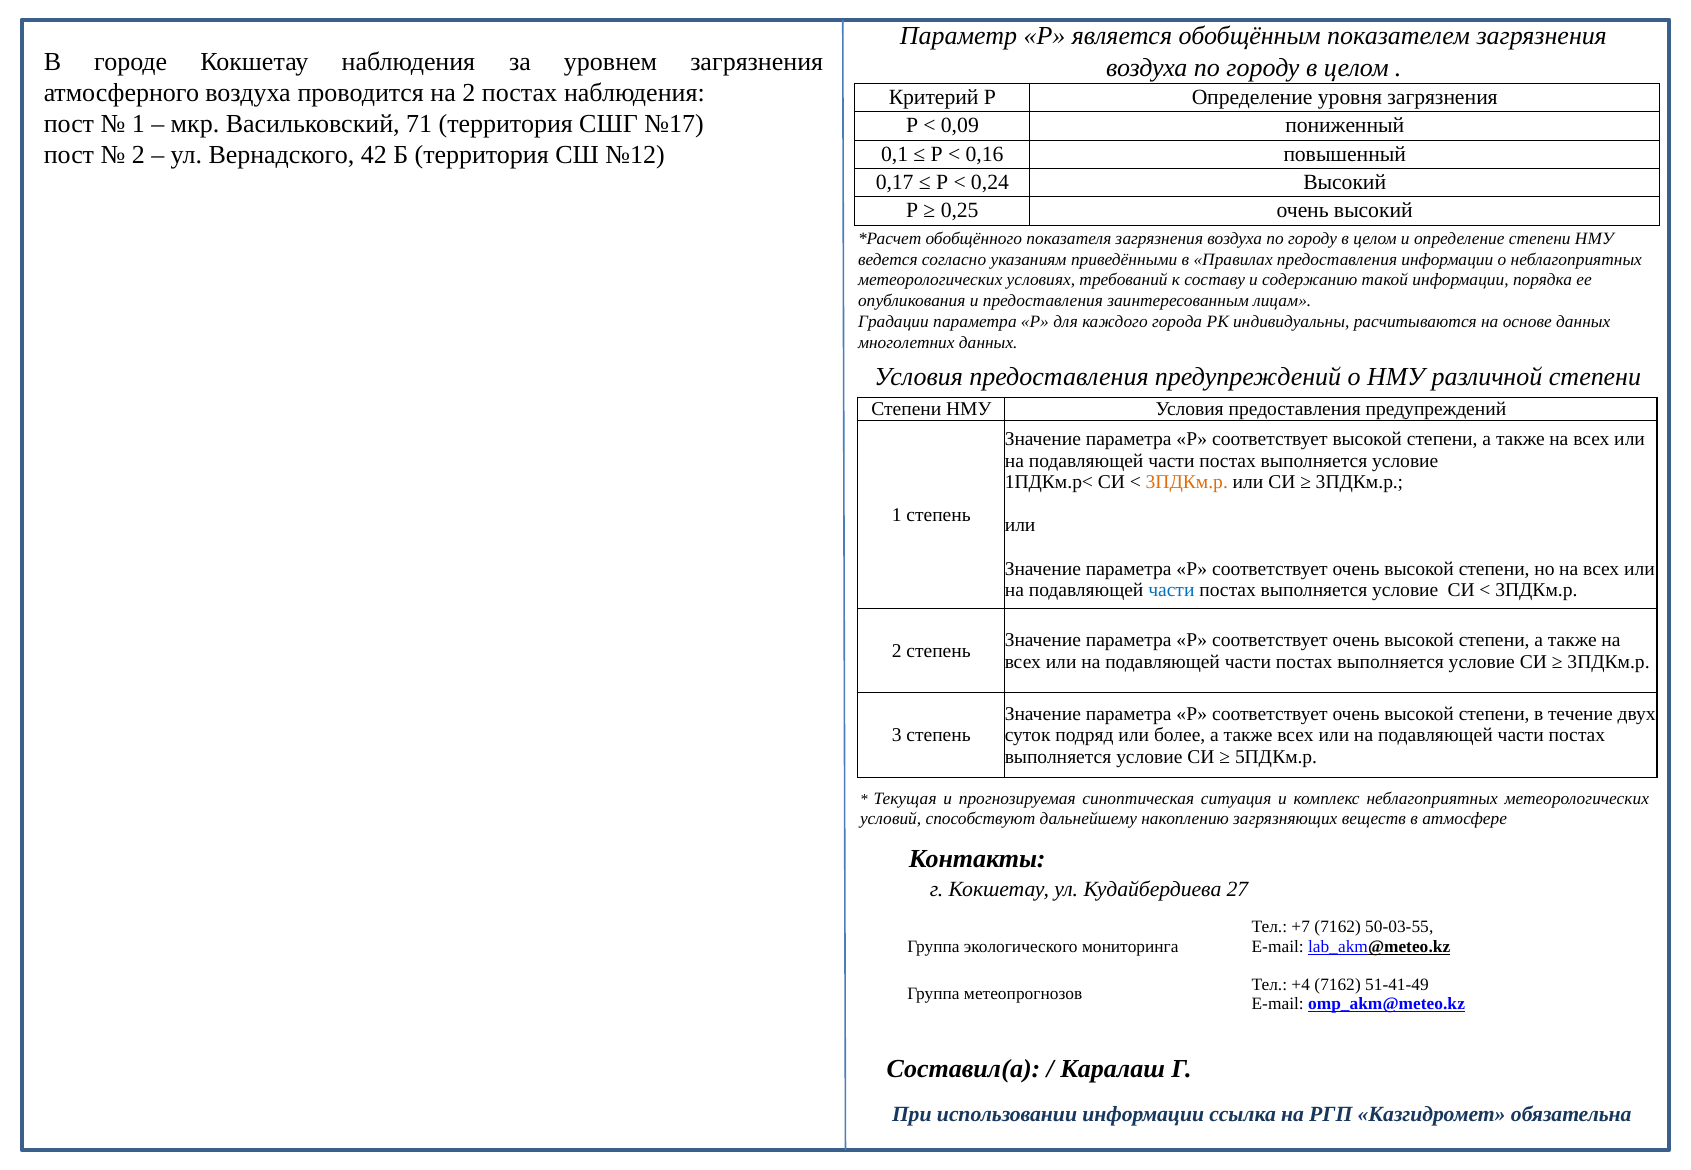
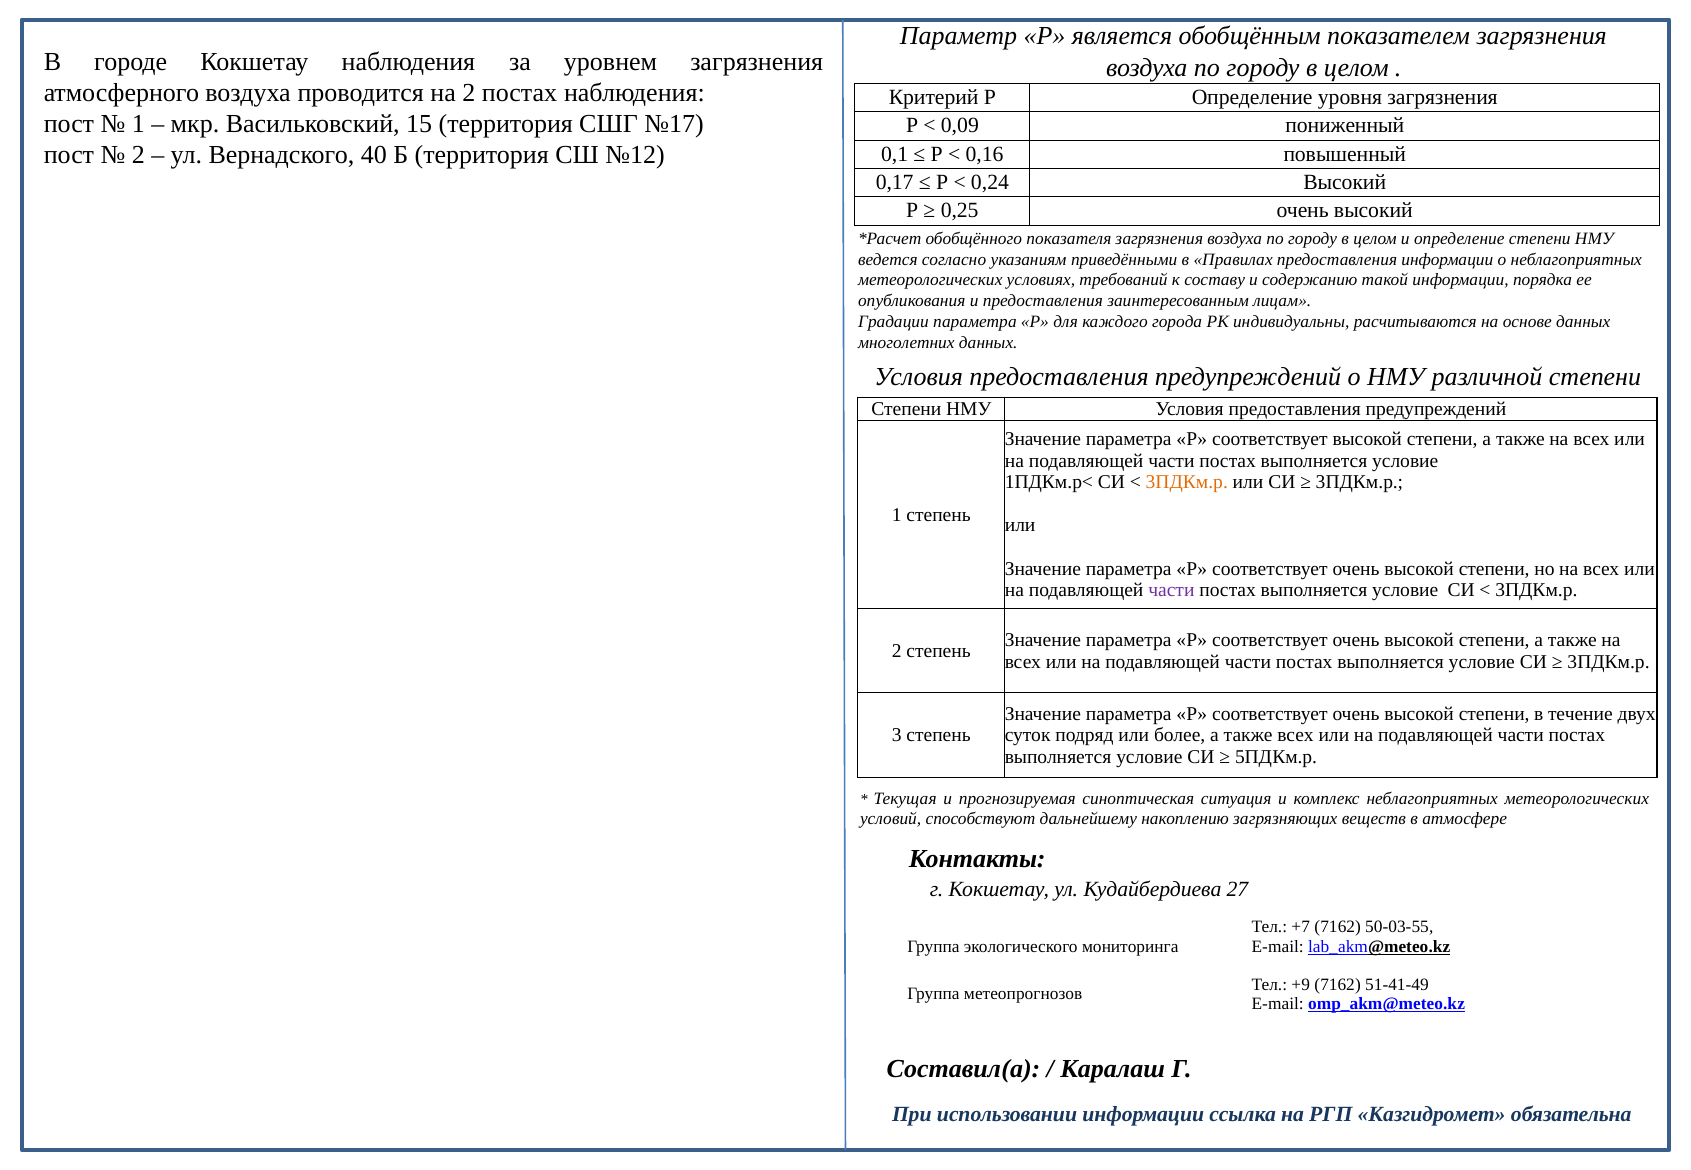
71: 71 -> 15 (419, 124)
42: 42 -> 40 (374, 155)
части colour: blue -> purple (1171, 591)
+4: +4 -> +9 (1301, 985)
